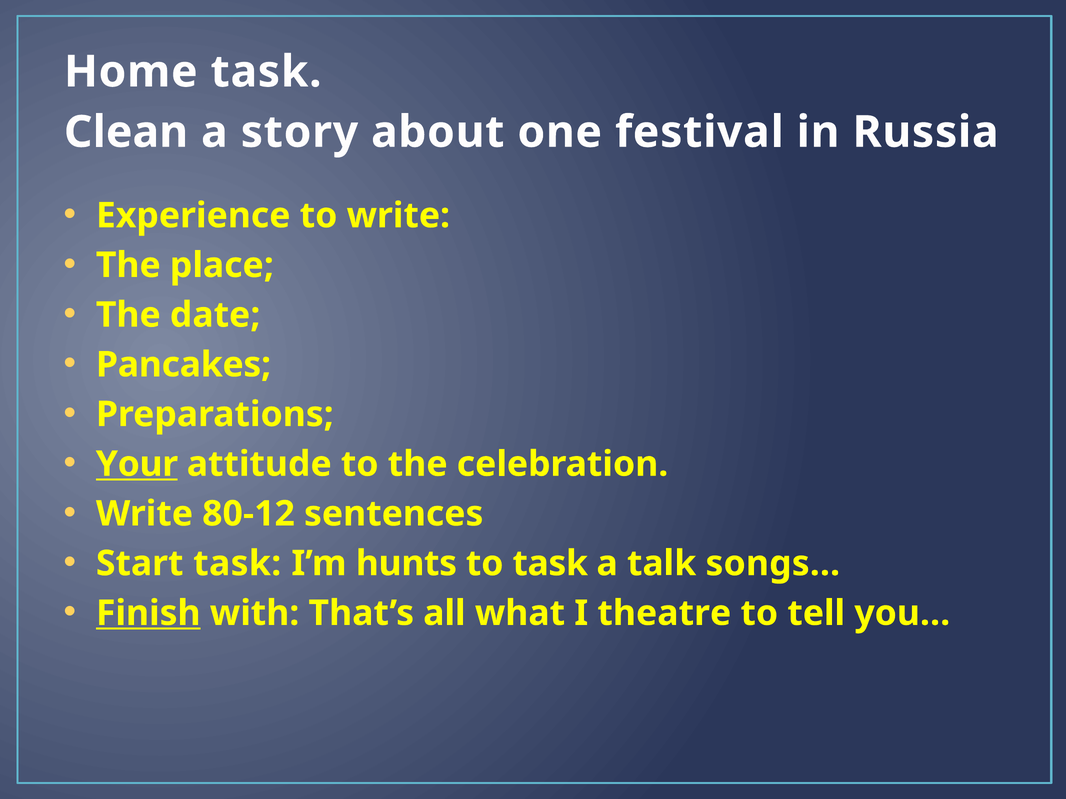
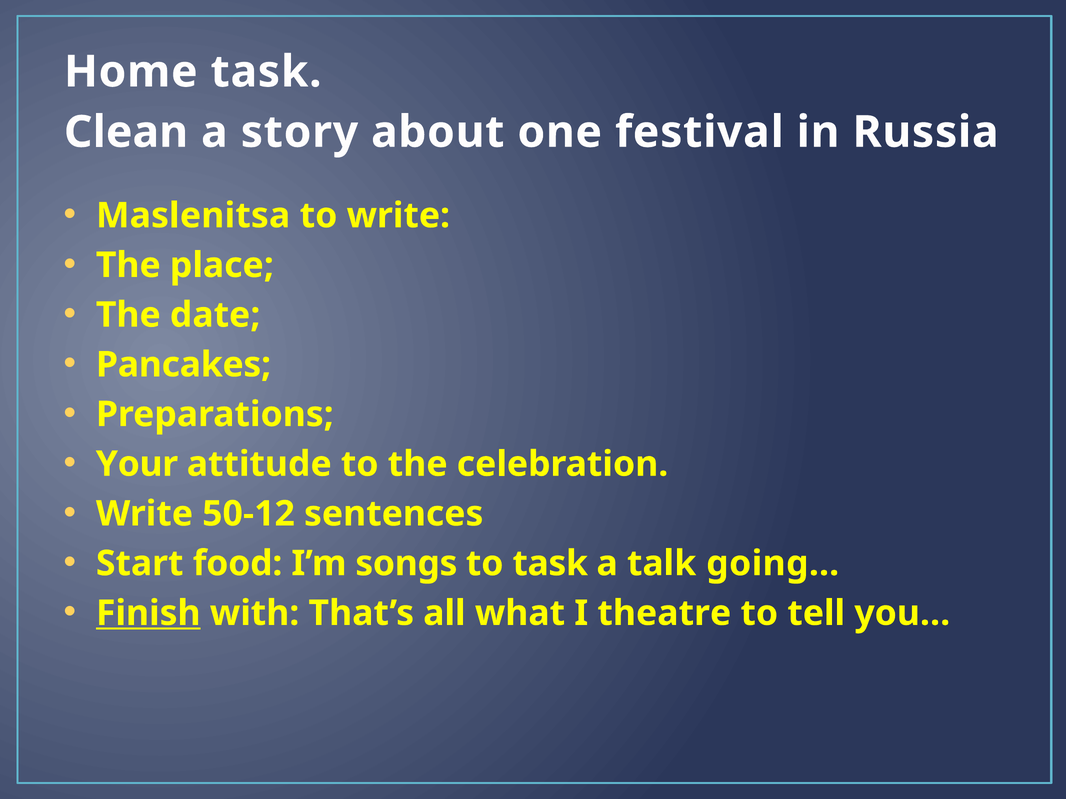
Experience: Experience -> Maslenitsa (193, 216)
Your underline: present -> none (137, 464)
80-12: 80-12 -> 50-12 (249, 514)
Start task: task -> food (238, 564)
hunts: hunts -> songs (406, 564)
songs…: songs… -> going… (773, 564)
